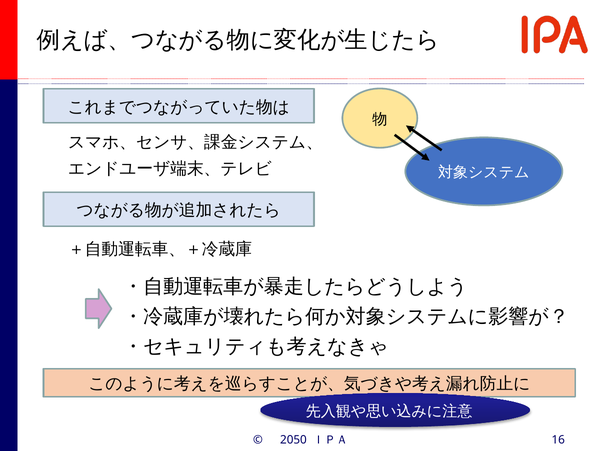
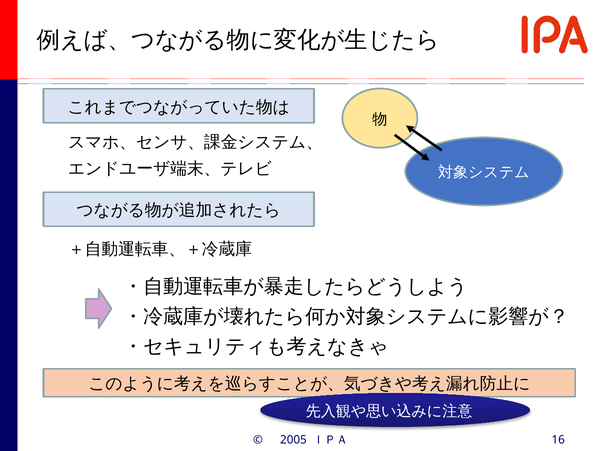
2050: 2050 -> 2005 (293, 440)
